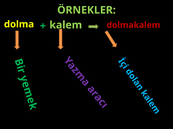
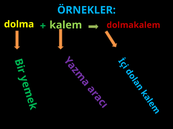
ÖRNEKLER colour: light green -> light blue (86, 10)
